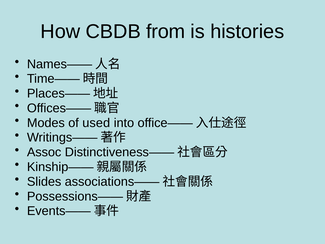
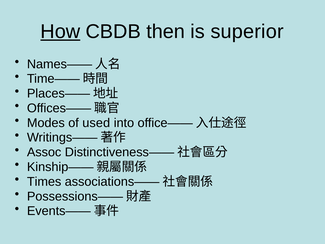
How underline: none -> present (60, 31)
from: from -> then (166, 31)
histories: histories -> superior (247, 31)
Slides: Slides -> Times (44, 181)
